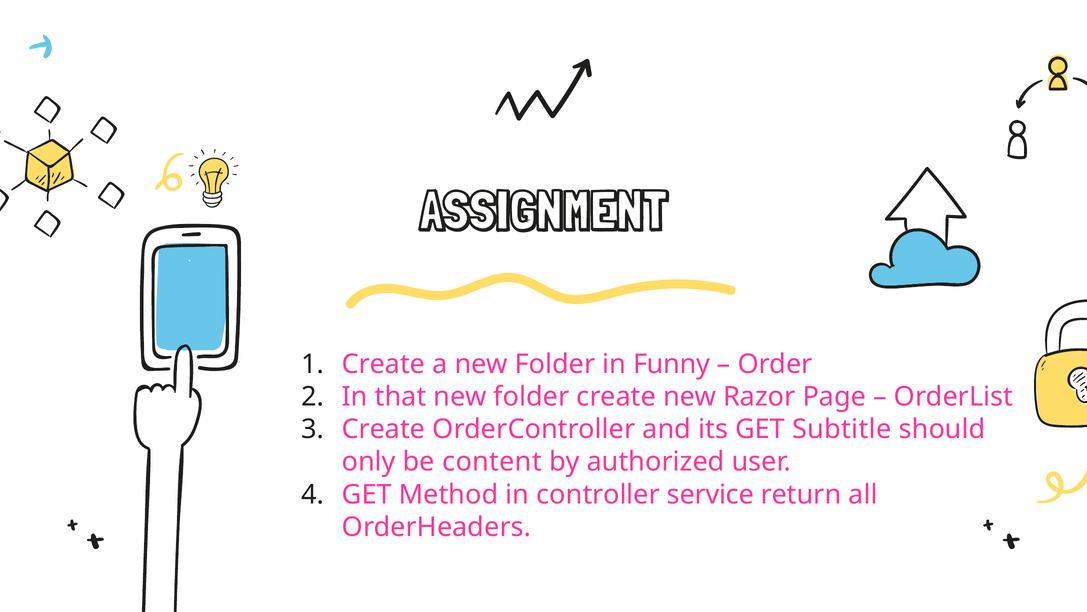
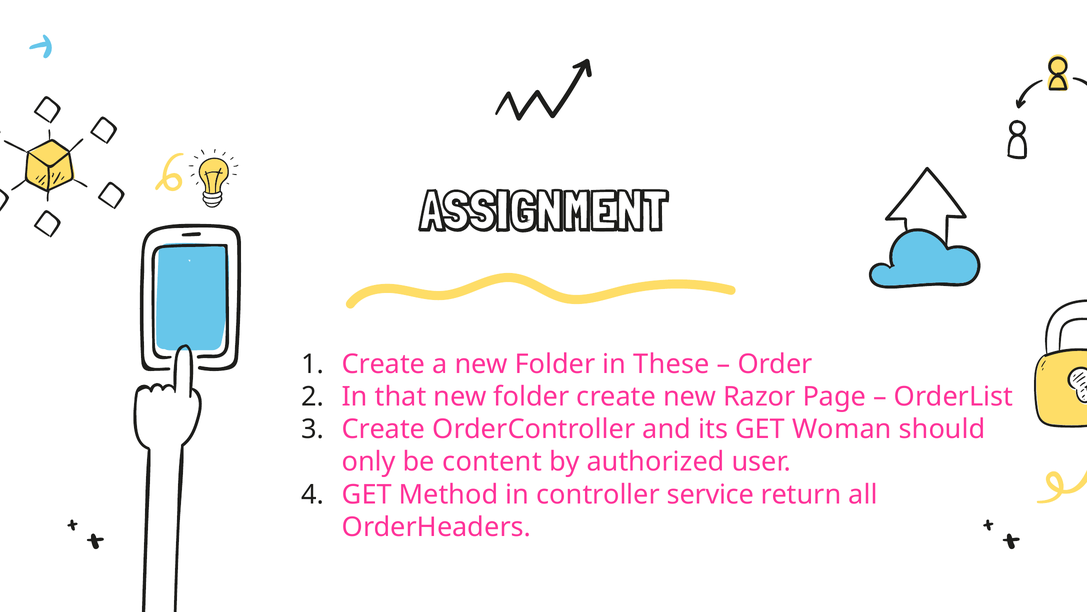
Funny: Funny -> These (671, 364)
Subtitle: Subtitle -> Woman (842, 429)
